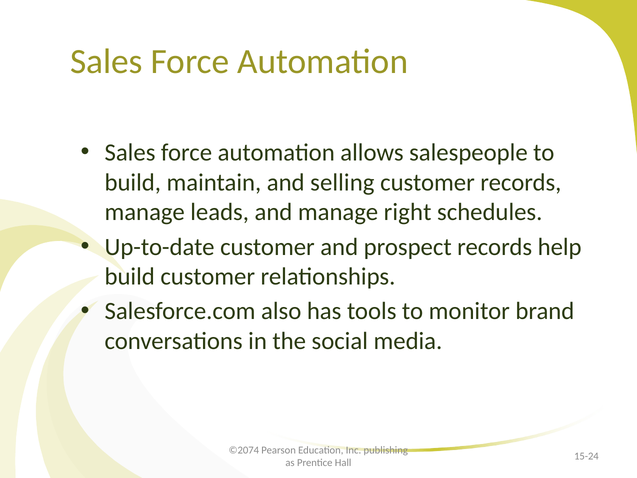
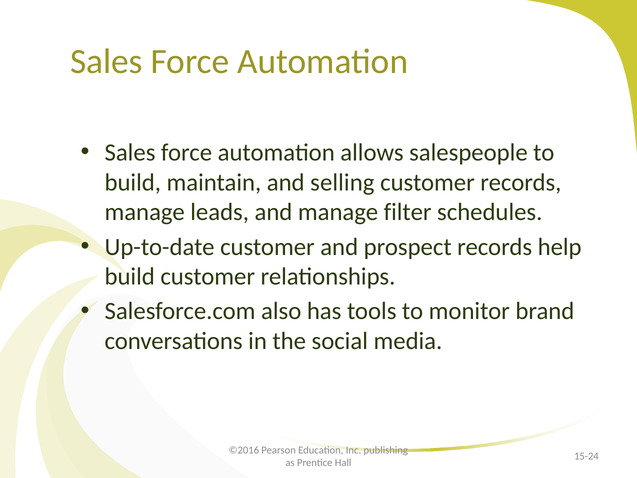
right: right -> filter (408, 212)
©2074: ©2074 -> ©2016 (244, 450)
